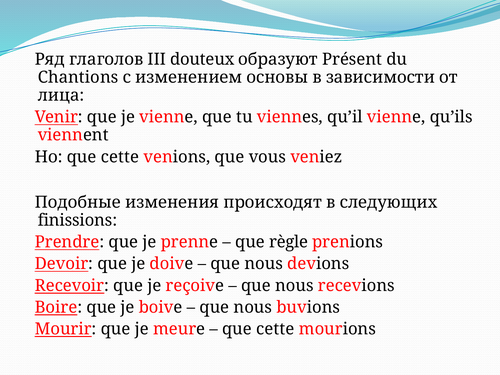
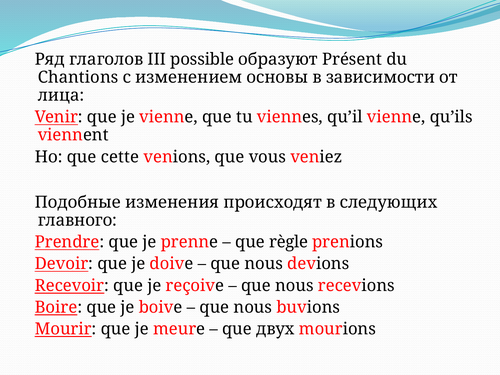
douteux: douteux -> possible (202, 59)
finissions: finissions -> главного (77, 220)
cette: cette -> двух (275, 329)
